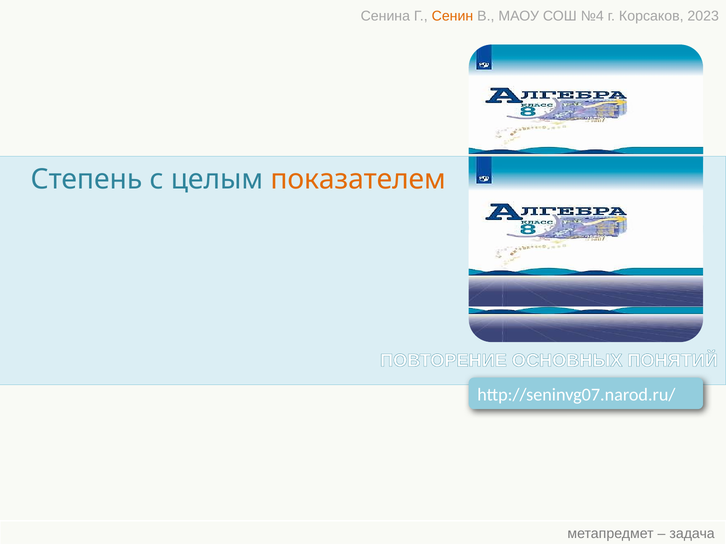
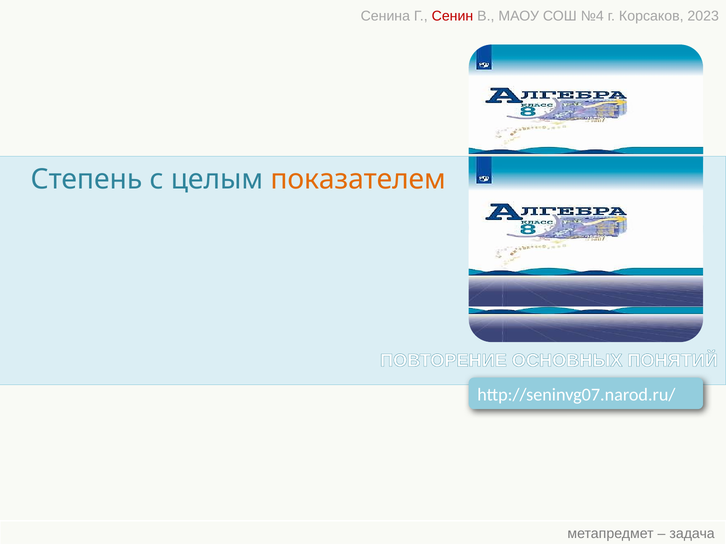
Сенин colour: orange -> red (452, 16)
